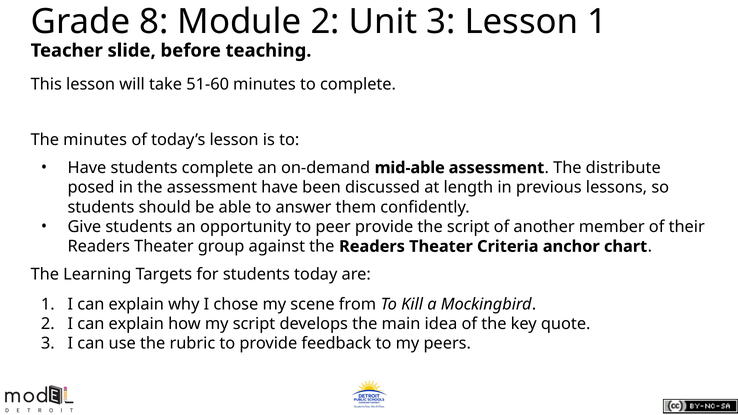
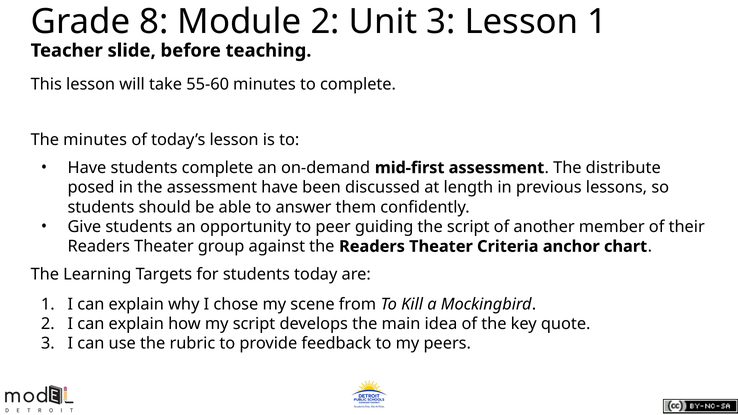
51-60: 51-60 -> 55-60 (208, 84)
mid-able: mid-able -> mid-first (410, 168)
peer provide: provide -> guiding (384, 227)
